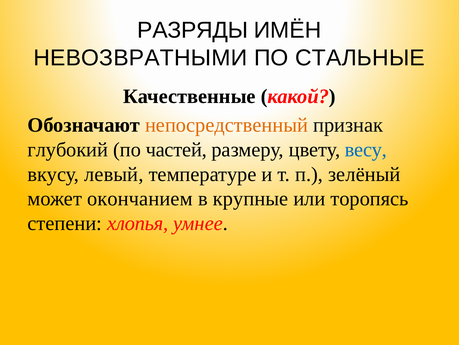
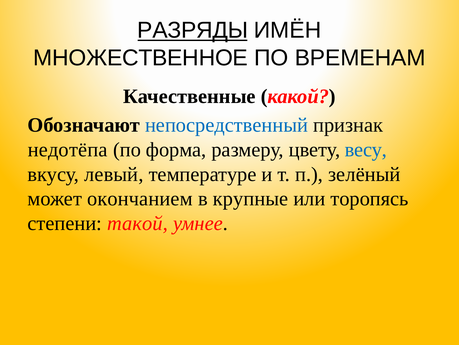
РАЗРЯДЫ underline: none -> present (193, 30)
НЕВОЗВРАТНЫМИ: НЕВОЗВРАТНЫМИ -> МНОЖЕСТВЕННОЕ (141, 58)
СТАЛЬНЫЕ: СТАЛЬНЫЕ -> ВРЕМЕНАМ (360, 58)
непосредственный colour: orange -> blue (227, 125)
глубокий: глубокий -> недотёпа (68, 149)
частей: частей -> форма (176, 149)
хлопья: хлопья -> такой (138, 223)
